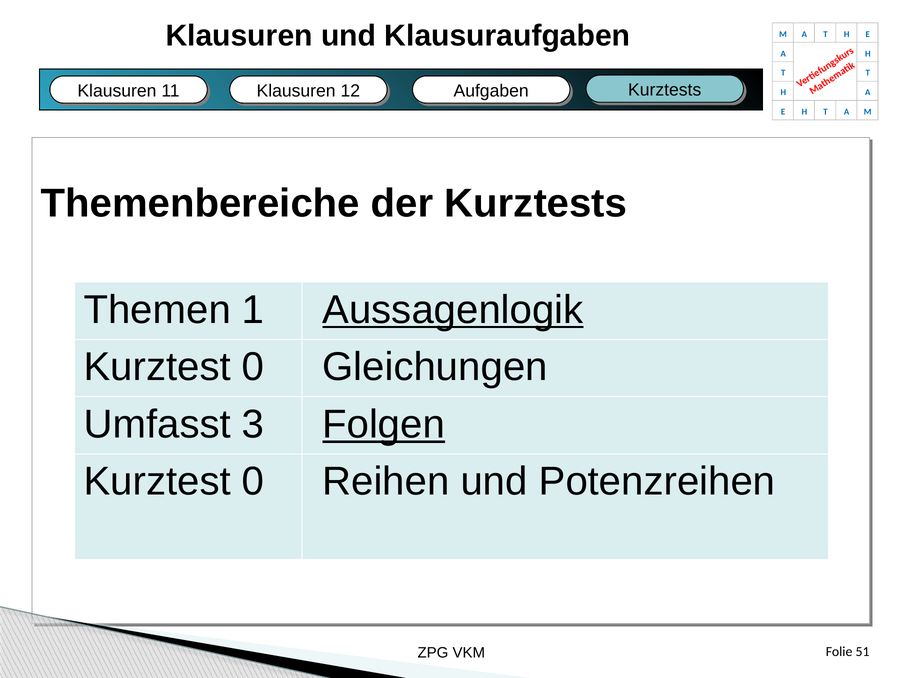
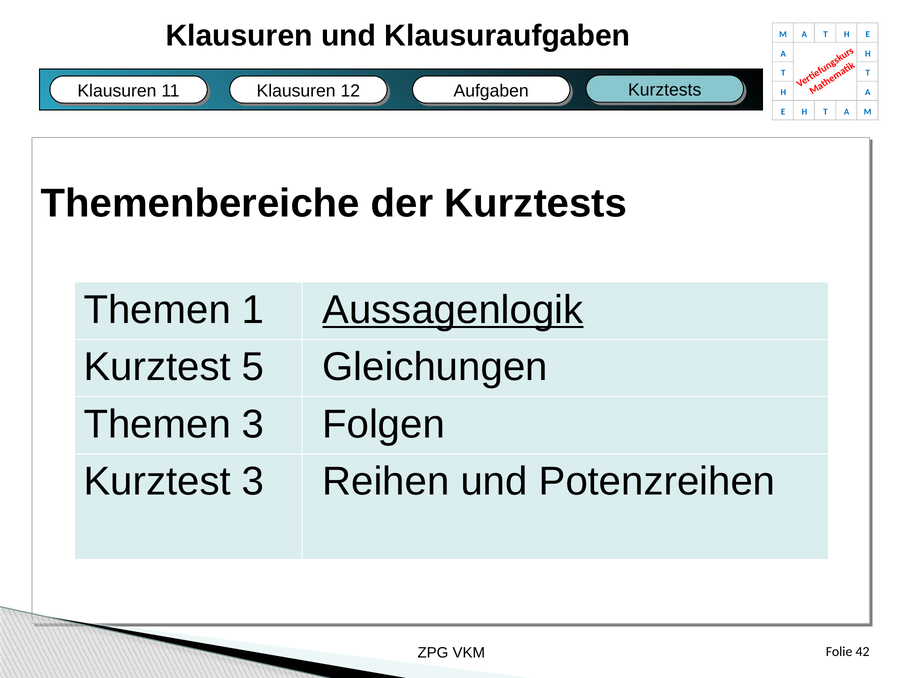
0: 0 -> 5 (253, 367)
Umfasst: Umfasst -> Themen (157, 424)
Folgen underline: present -> none (384, 424)
0: 0 -> 3 (253, 481)
51: 51 -> 42 (863, 651)
